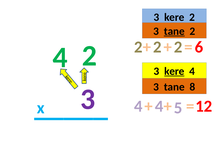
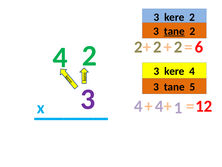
kere underline: present -> none (174, 71)
8: 8 -> 5 (192, 87)
5: 5 -> 1 (178, 108)
